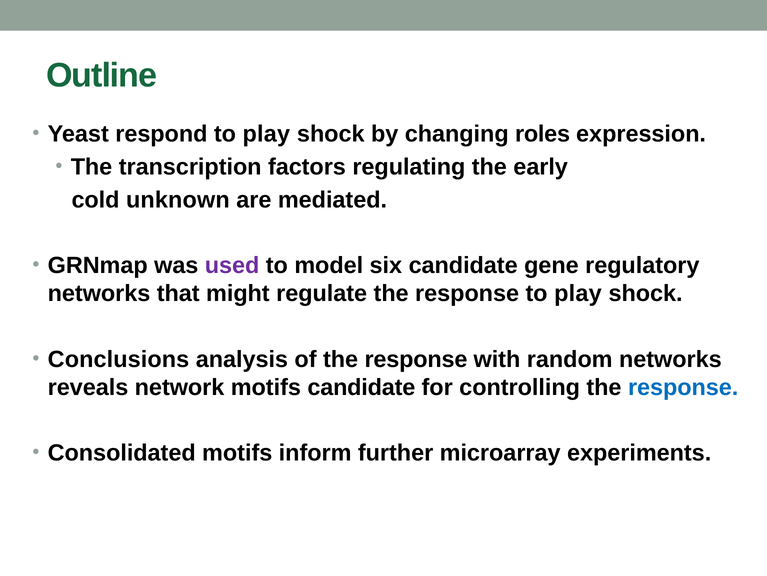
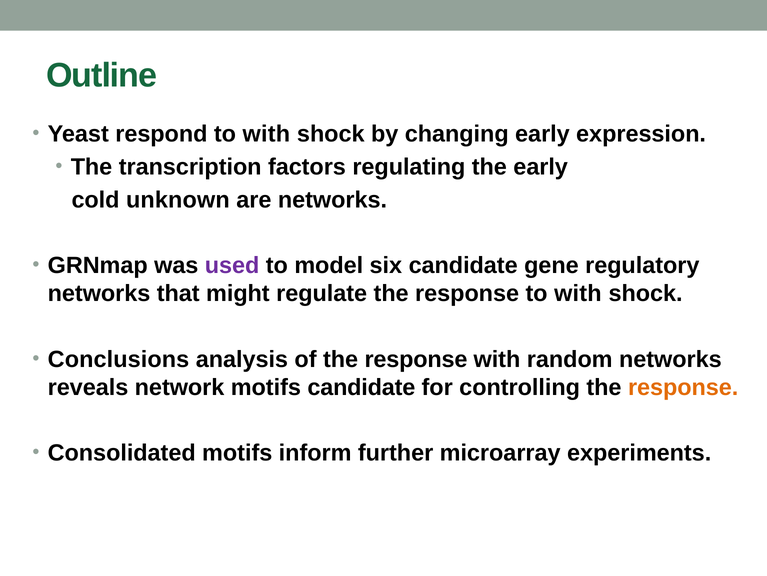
respond to play: play -> with (266, 134)
changing roles: roles -> early (542, 134)
are mediated: mediated -> networks (332, 200)
response to play: play -> with (578, 293)
response colour: blue -> orange (683, 387)
